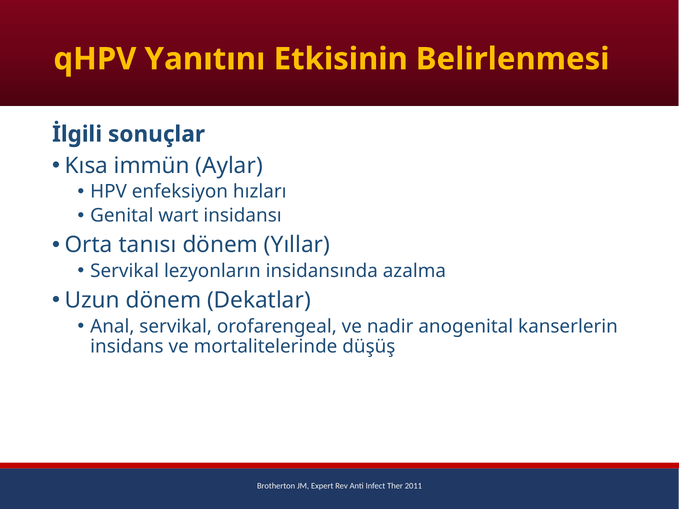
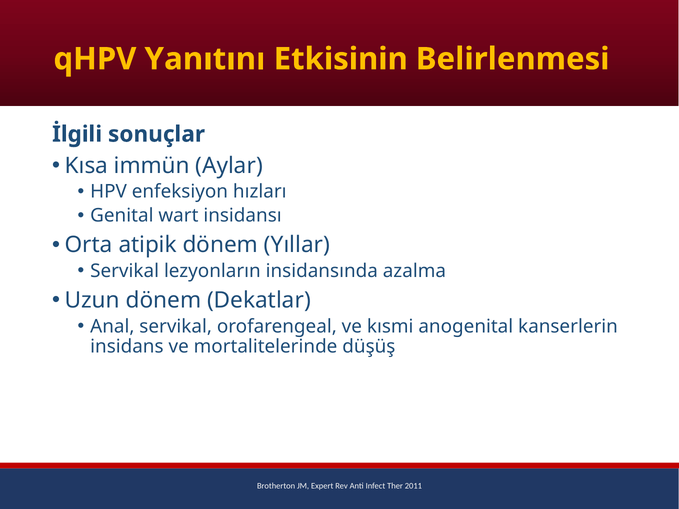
tanısı: tanısı -> atipik (148, 245)
nadir: nadir -> kısmi (390, 327)
